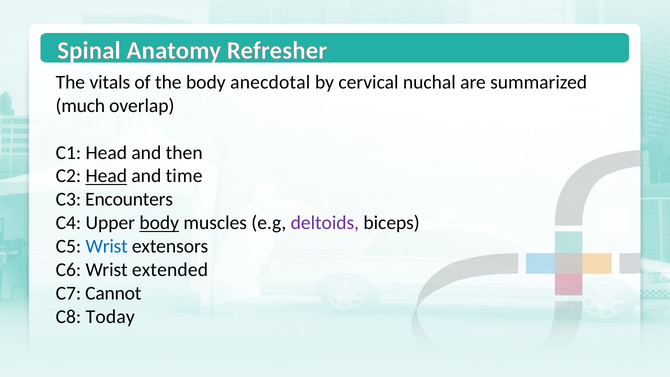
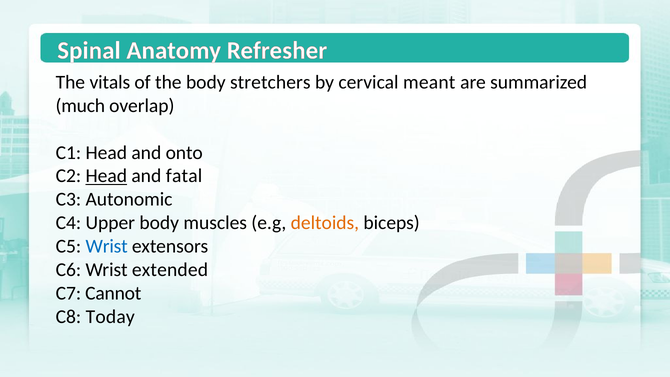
anecdotal: anecdotal -> stretchers (270, 82)
nuchal: nuchal -> meant (429, 82)
then: then -> onto (184, 153)
time: time -> fatal (184, 176)
Encounters: Encounters -> Autonomic (129, 199)
body underline: present -> none (159, 223)
deltoids colour: purple -> orange (325, 223)
